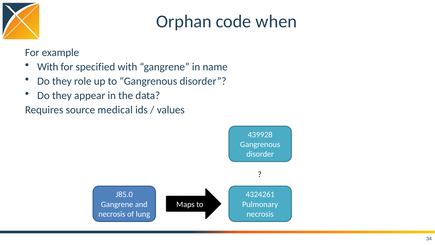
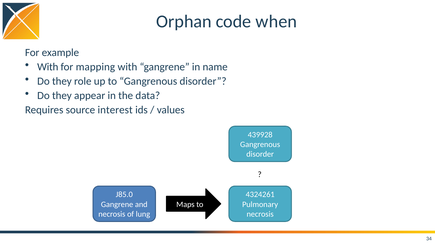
specified: specified -> mapping (95, 67)
medical: medical -> interest (115, 110)
